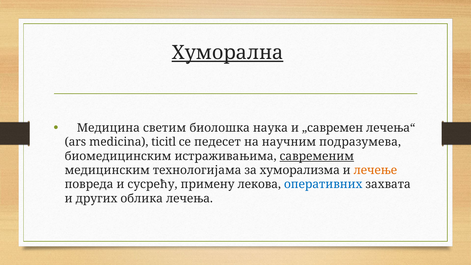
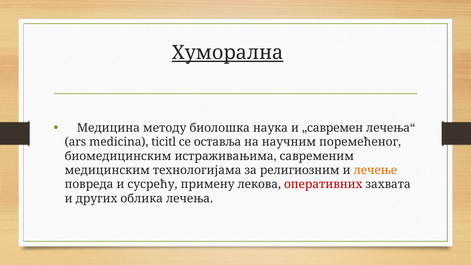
светим: светим -> методу (165, 128)
педесет: педесет -> оставља (218, 142)
подразумева: подразумева -> поремећеног (360, 142)
савременим underline: present -> none (317, 156)
хуморализма: хуморализма -> религиозним (300, 170)
оперативних colour: blue -> red (323, 184)
